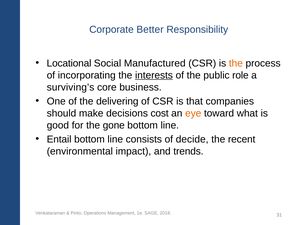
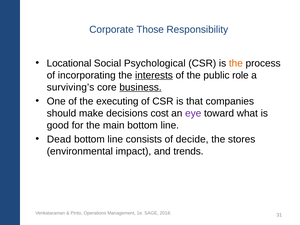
Better: Better -> Those (150, 29)
Manufactured: Manufactured -> Psychological (155, 63)
business underline: none -> present (140, 87)
delivering: delivering -> executing (117, 101)
eye colour: orange -> purple (193, 113)
gone: gone -> main (114, 125)
Entail: Entail -> Dead (59, 139)
recent: recent -> stores (242, 139)
